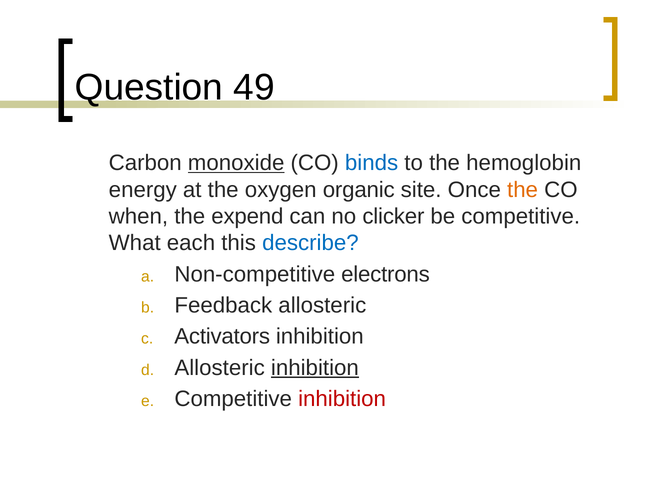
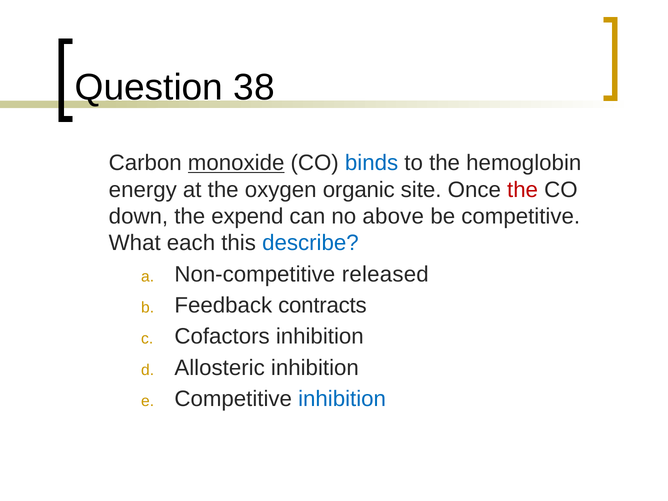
49: 49 -> 38 (254, 87)
the colour: orange -> red (523, 190)
when: when -> down (138, 216)
clicker: clicker -> above (393, 216)
electrons: electrons -> released (385, 274)
Feedback allosteric: allosteric -> contracts (322, 305)
Activators: Activators -> Cofactors (222, 337)
inhibition underline: present -> none (315, 368)
inhibition colour: red -> blue (342, 399)
